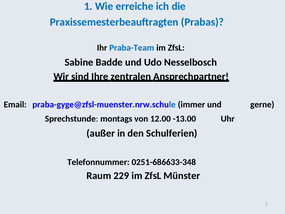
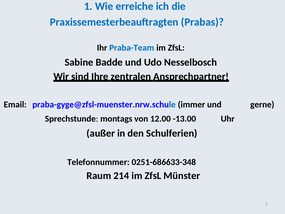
229: 229 -> 214 (121, 176)
